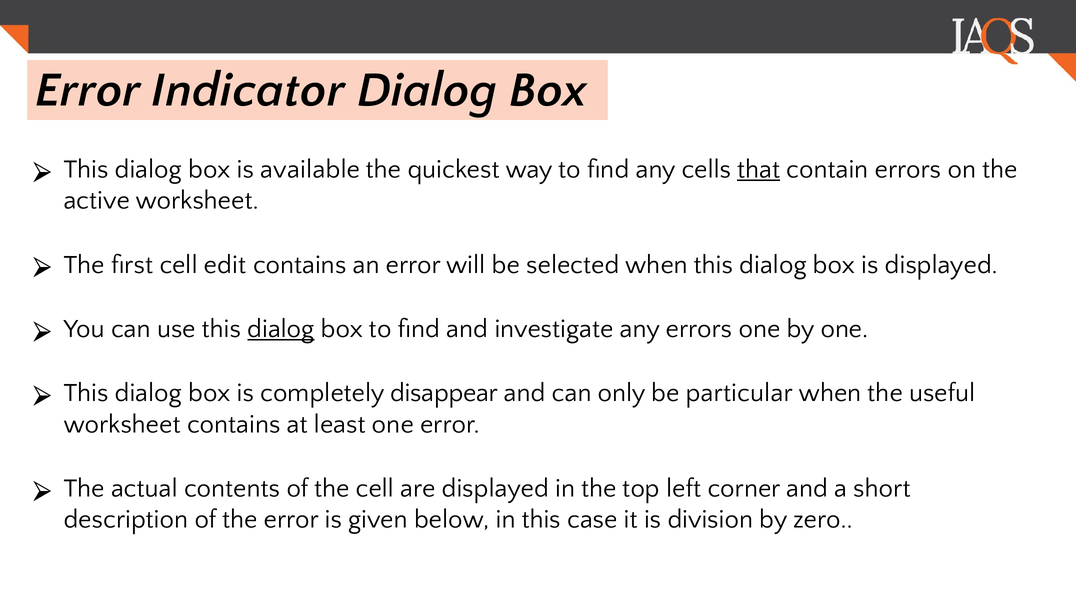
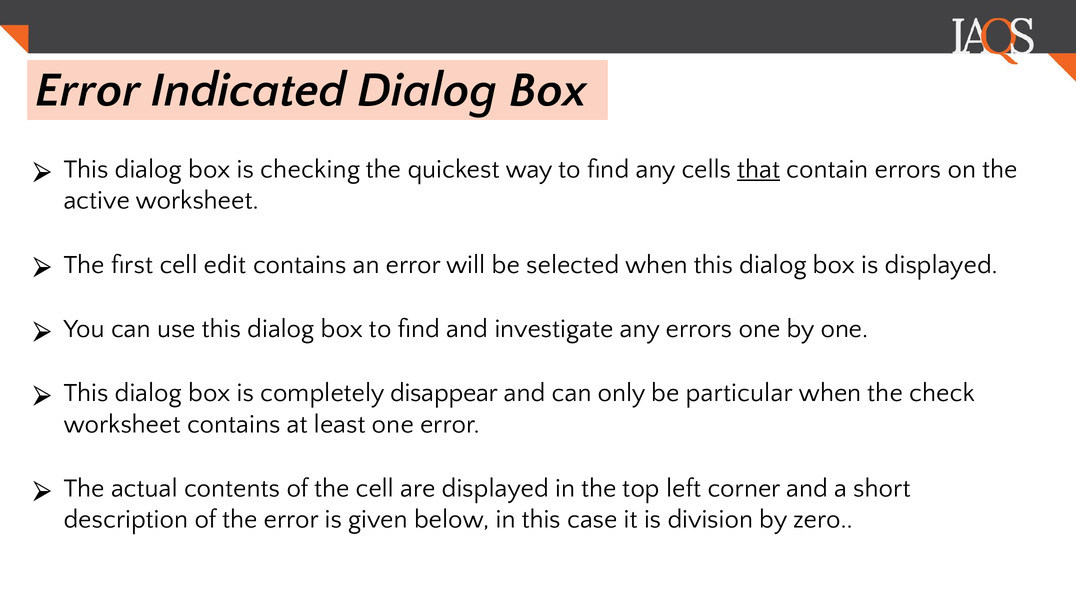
Indicator: Indicator -> Indicated (249, 90)
available: available -> checking (310, 169)
dialog underline: present -> none (281, 329)
useful: useful -> check (942, 393)
